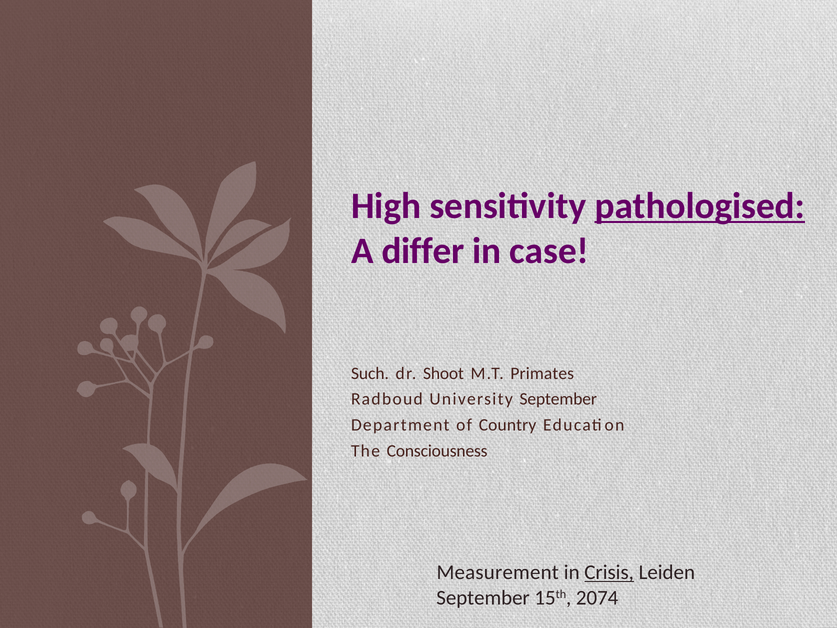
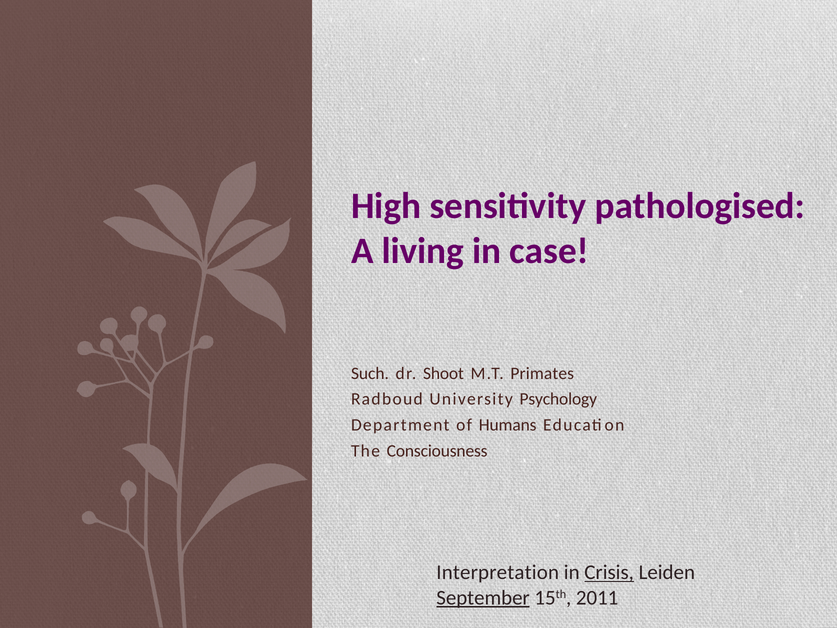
pathologised underline: present -> none (700, 206)
differ: differ -> living (423, 251)
University September: September -> Psychology (558, 399)
Country: Country -> Humans (508, 425)
Measurement: Measurement -> Interpretation (498, 572)
September underline: none -> present (483, 597)
2074: 2074 -> 2011 (597, 597)
